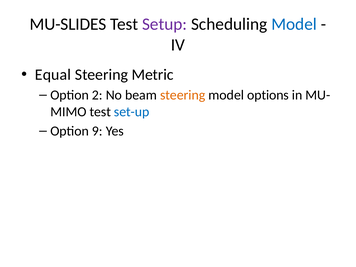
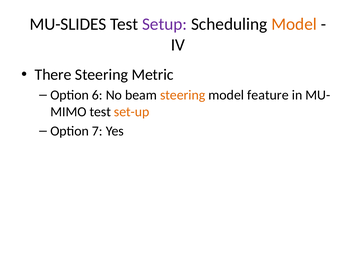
Model colour: blue -> orange (294, 24)
Equal: Equal -> There (53, 75)
2: 2 -> 6 (97, 95)
options: options -> feature (268, 95)
set-up colour: blue -> orange (132, 112)
9: 9 -> 7 (97, 131)
